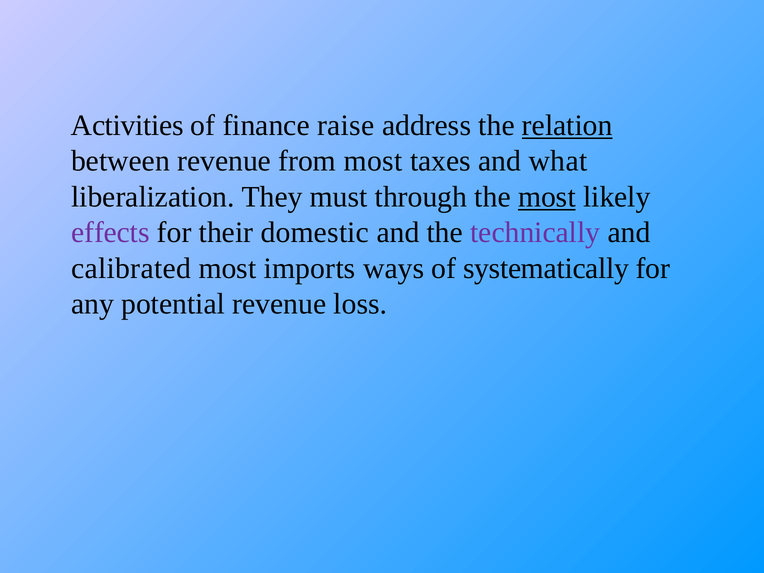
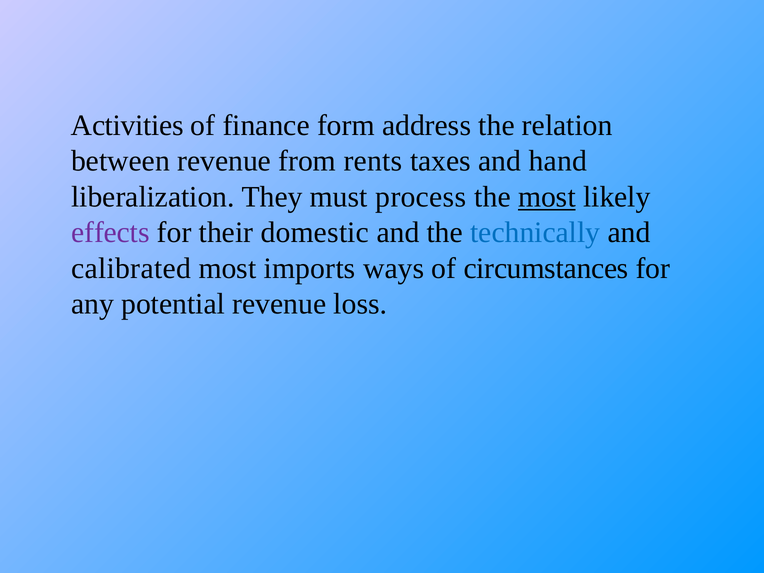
raise: raise -> form (346, 126)
relation underline: present -> none (567, 126)
from most: most -> rents (373, 161)
what: what -> hand (558, 161)
through: through -> process (421, 197)
technically colour: purple -> blue (535, 233)
systematically: systematically -> circumstances (546, 268)
